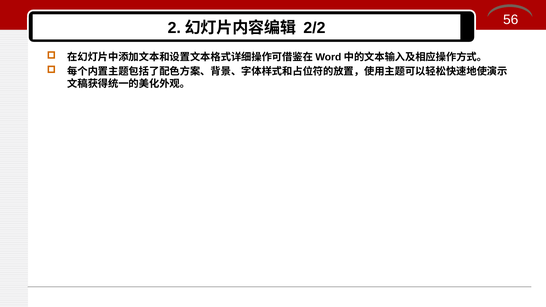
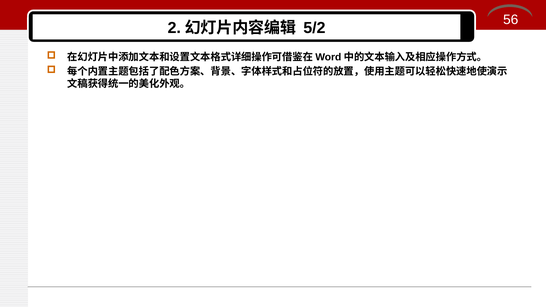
2/2: 2/2 -> 5/2 (314, 28)
